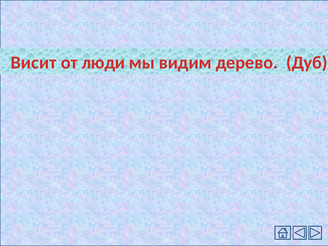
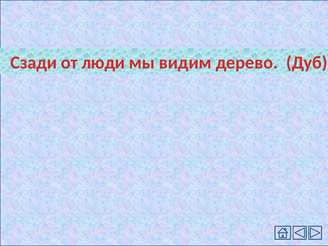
Висит: Висит -> Сзади (34, 63)
